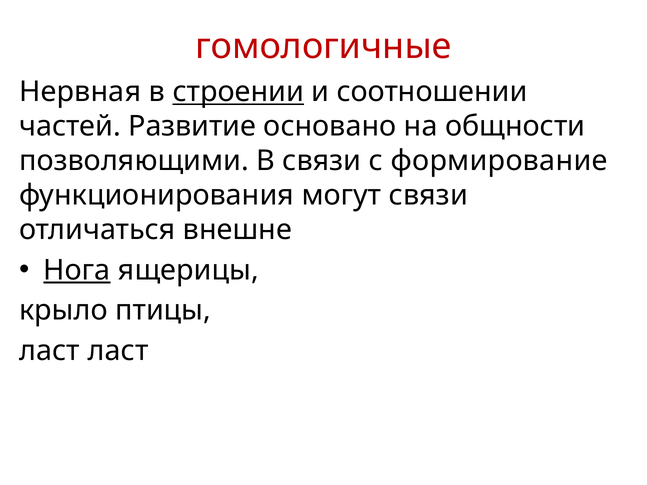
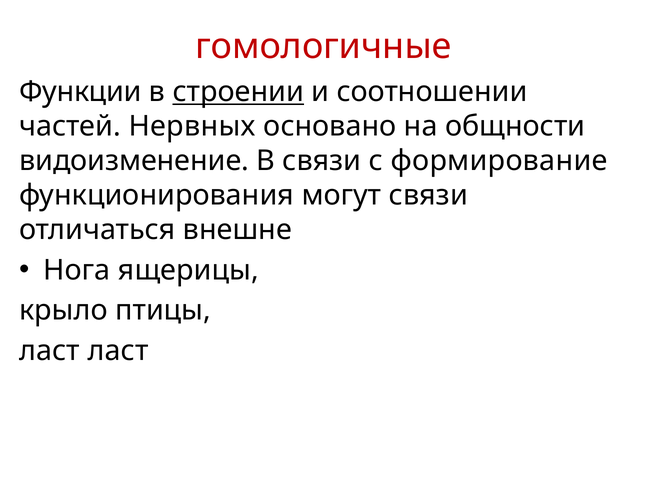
Нервная: Нервная -> Функции (80, 92)
Развитие: Развитие -> Нервных (192, 126)
позволяющими: позволяющими -> видоизменение (134, 161)
Нога underline: present -> none (77, 270)
